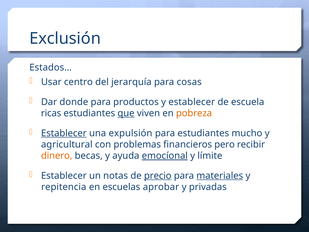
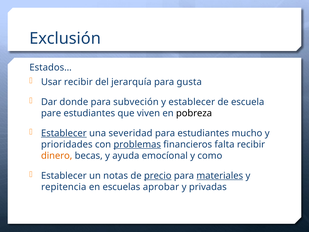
Usar centro: centro -> recibir (78, 82)
cosas: cosas -> gusta (189, 82)
productos: productos -> subveción (136, 102)
ricas: ricas -> pare (51, 113)
que underline: present -> none (126, 113)
pobreza colour: orange -> black (194, 113)
expulsión: expulsión -> severidad (130, 133)
agricultural: agricultural -> prioridades (67, 144)
problemas underline: none -> present (137, 144)
pero: pero -> falta (225, 144)
emocíonal underline: present -> none (165, 156)
límite: límite -> como (210, 156)
